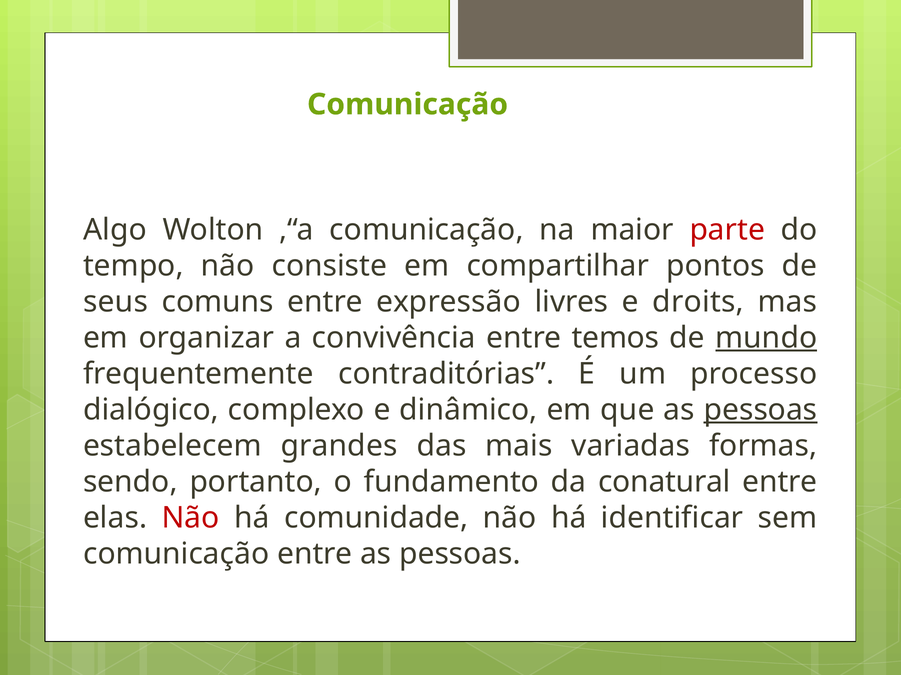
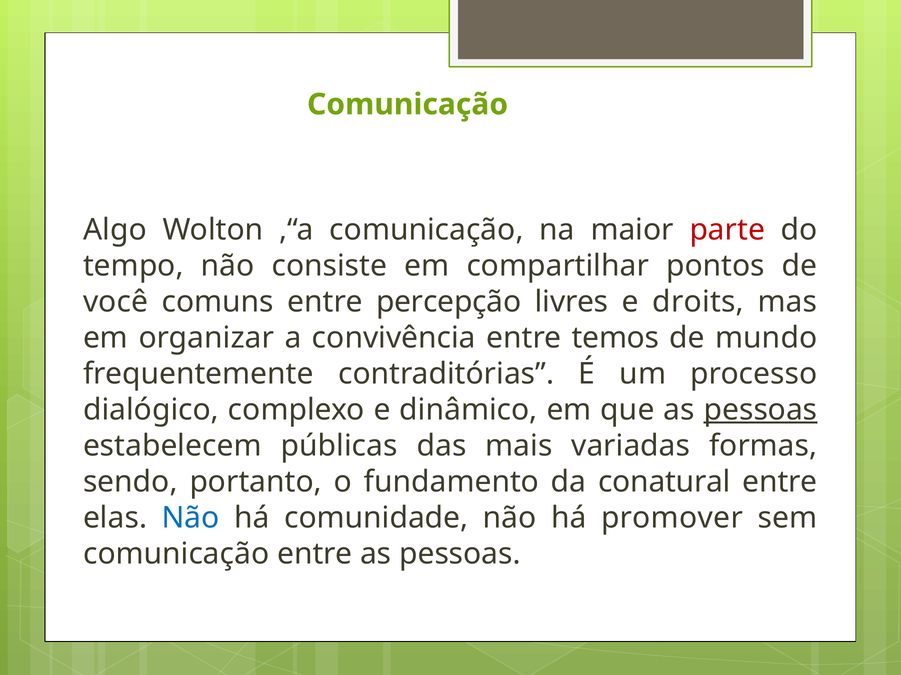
seus: seus -> você (116, 302)
expressão: expressão -> percepção (449, 302)
mundo underline: present -> none (766, 338)
grandes: grandes -> públicas (339, 446)
Não colour: red -> blue (191, 518)
identificar: identificar -> promover (672, 518)
